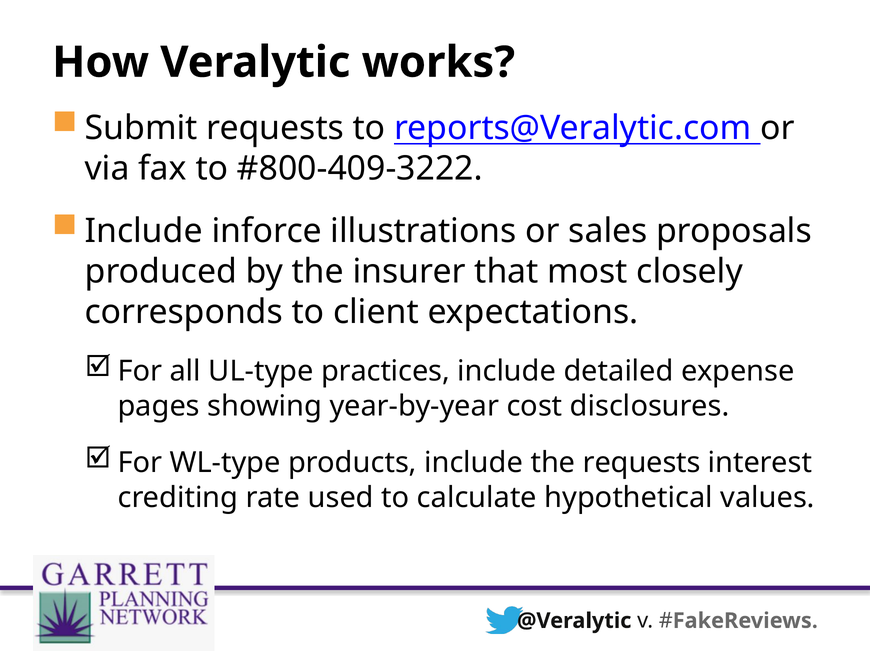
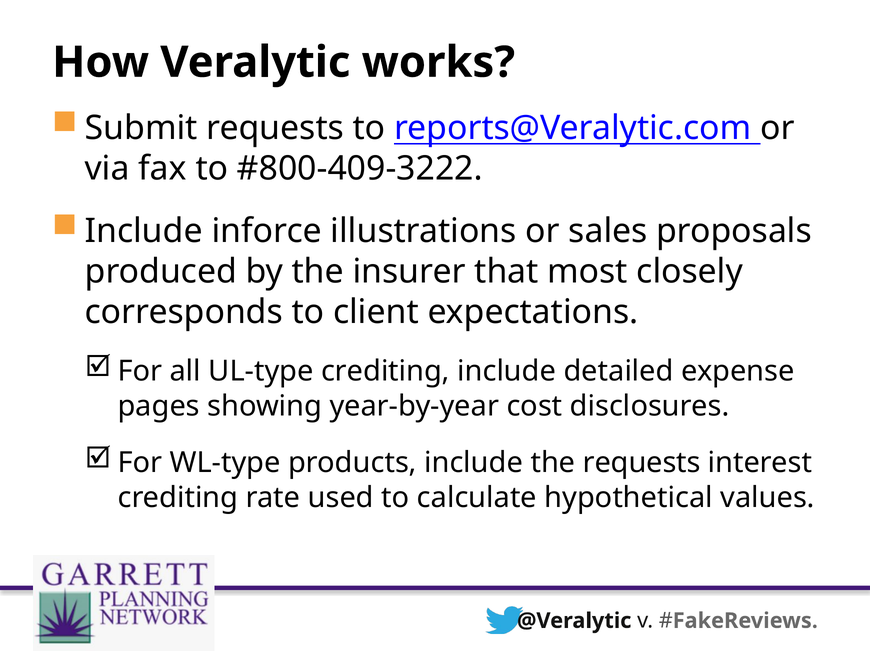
UL-type practices: practices -> crediting (385, 371)
